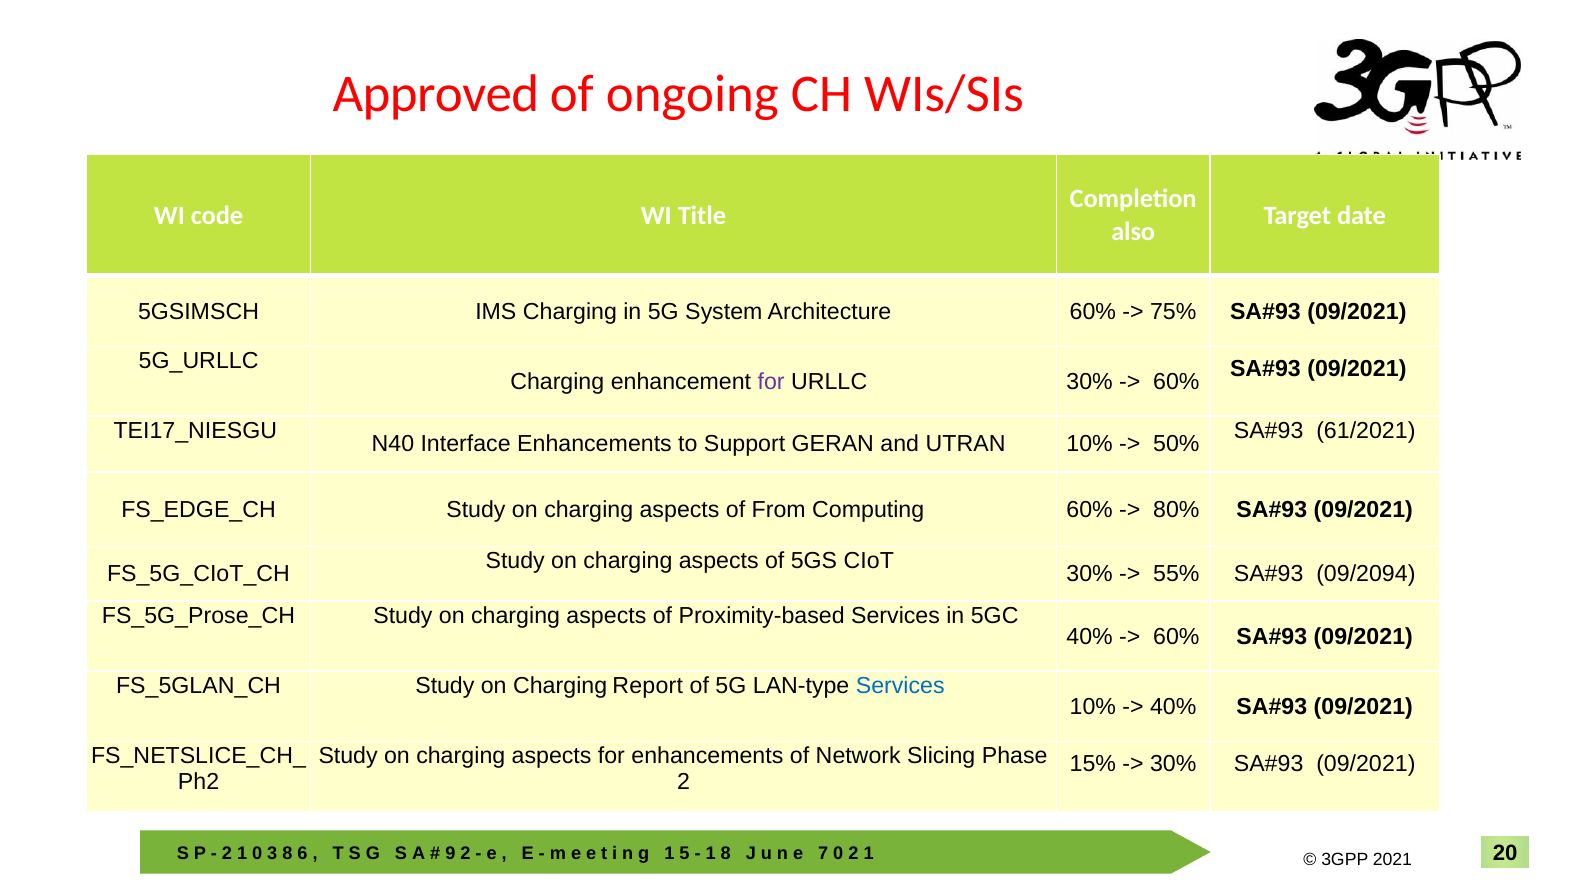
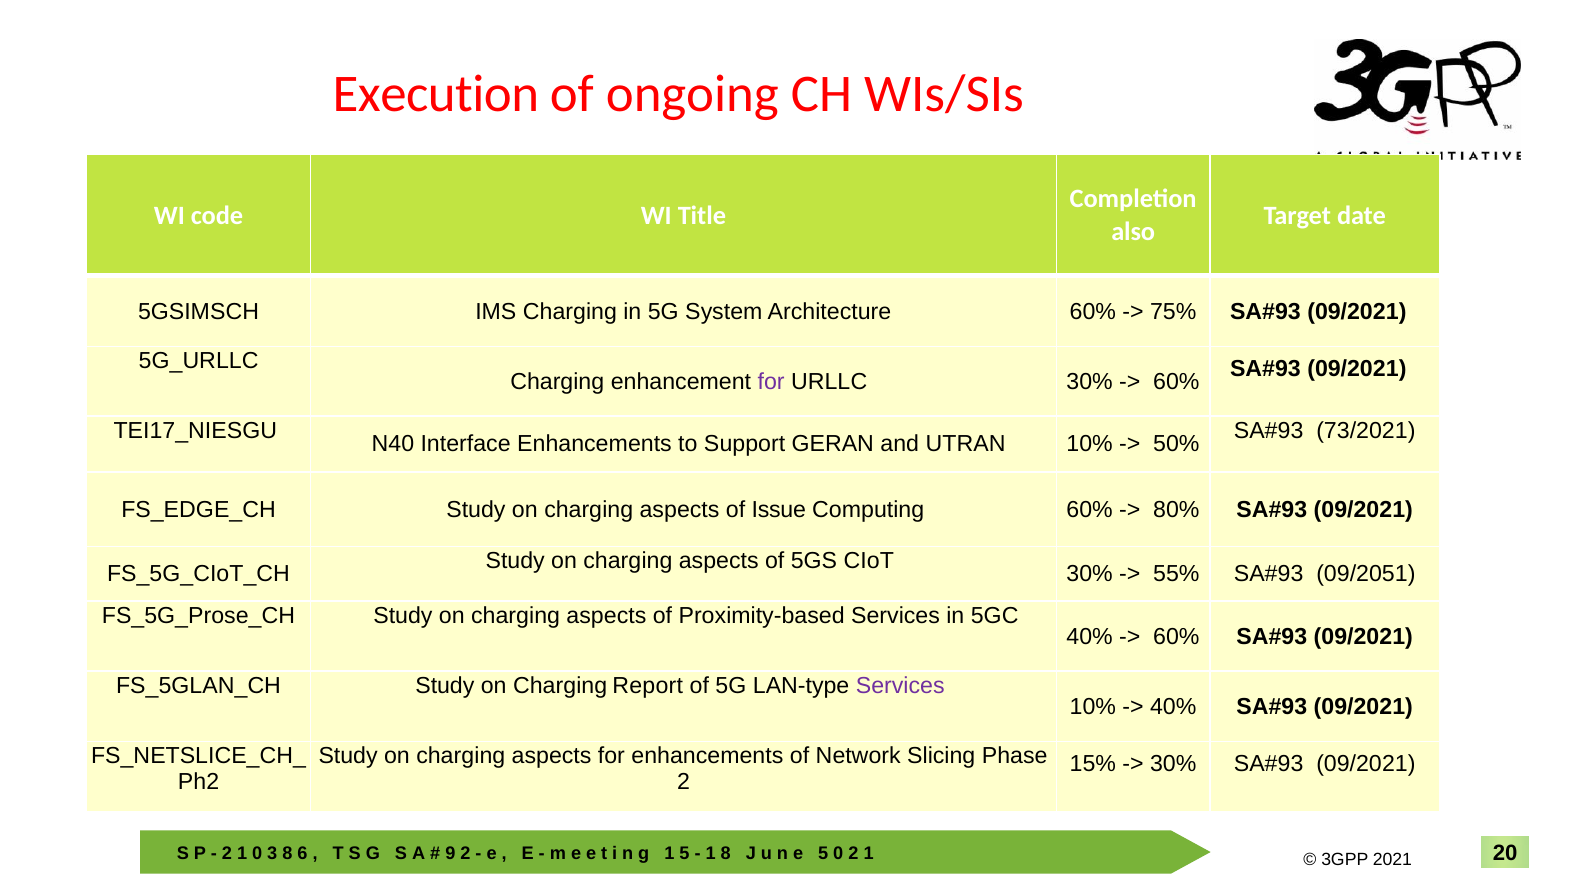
Approved: Approved -> Execution (436, 94)
61/2021: 61/2021 -> 73/2021 (1366, 431)
From: From -> Issue (779, 509)
09/2094: 09/2094 -> 09/2051 (1366, 574)
Services colour: blue -> purple (900, 686)
7: 7 -> 5 (823, 854)
